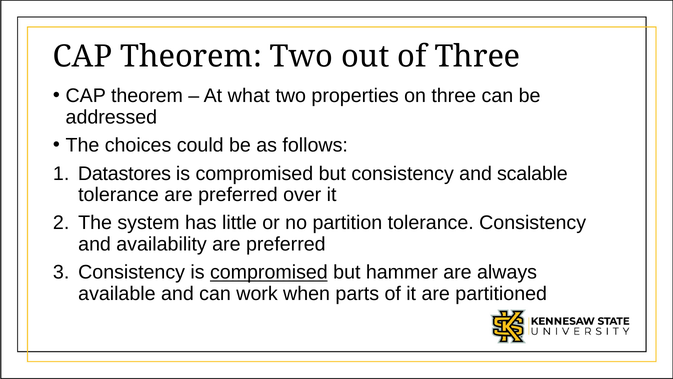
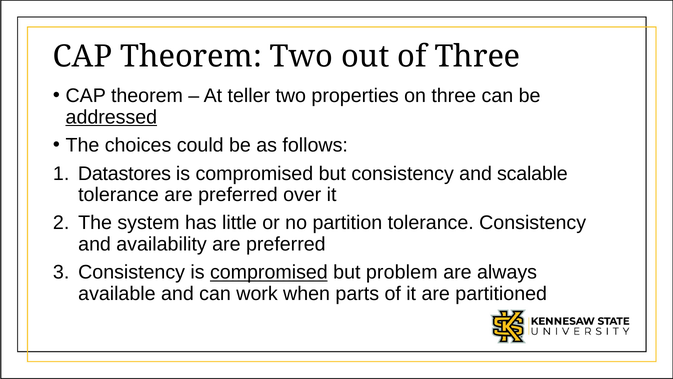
what: what -> teller (249, 96)
addressed underline: none -> present (111, 117)
hammer: hammer -> problem (402, 272)
